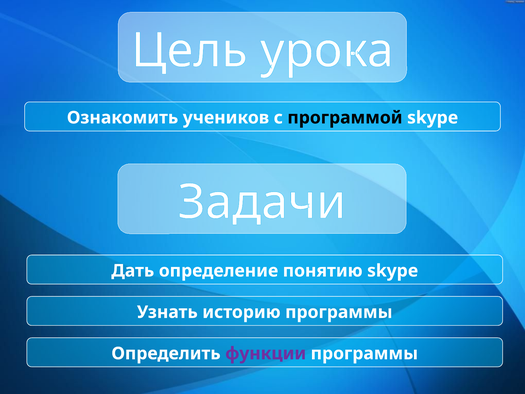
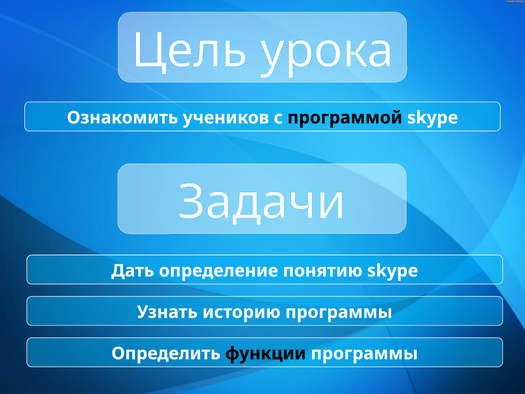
функции colour: purple -> black (266, 353)
